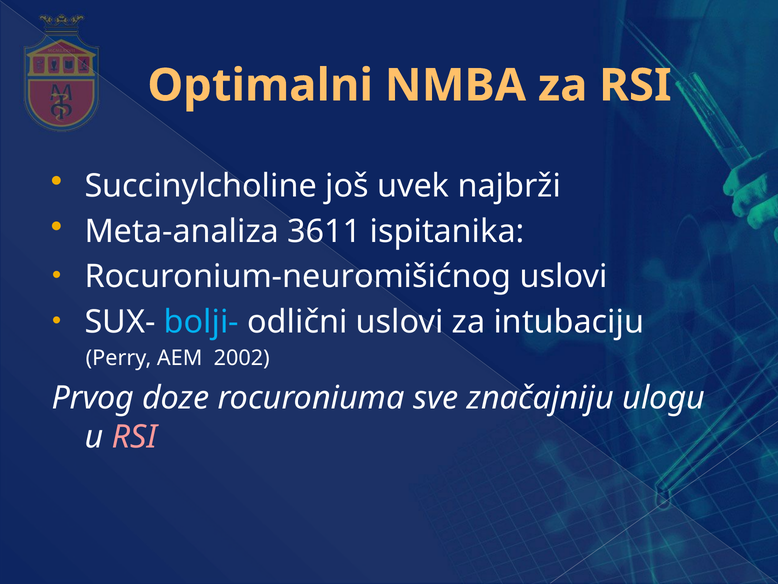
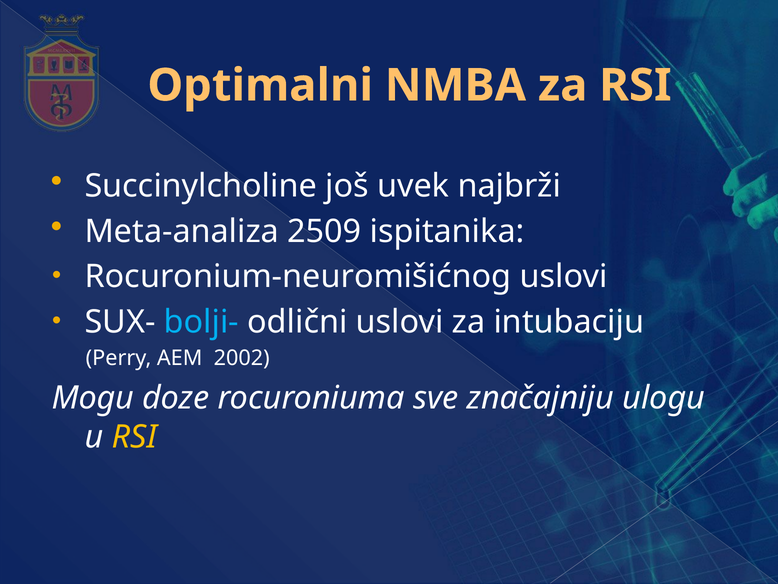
3611: 3611 -> 2509 (324, 231)
Prvog: Prvog -> Mogu (93, 398)
RSI colour: pink -> yellow (135, 436)
